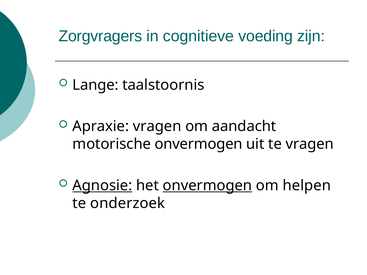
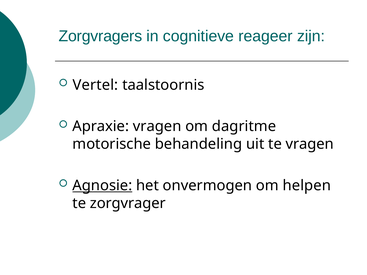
voeding: voeding -> reageer (266, 36)
Lange: Lange -> Vertel (95, 85)
aandacht: aandacht -> dagritme (244, 126)
motorische onvermogen: onvermogen -> behandeling (199, 144)
onvermogen underline: present -> none (207, 186)
onderzoek: onderzoek -> zorgvrager (128, 203)
